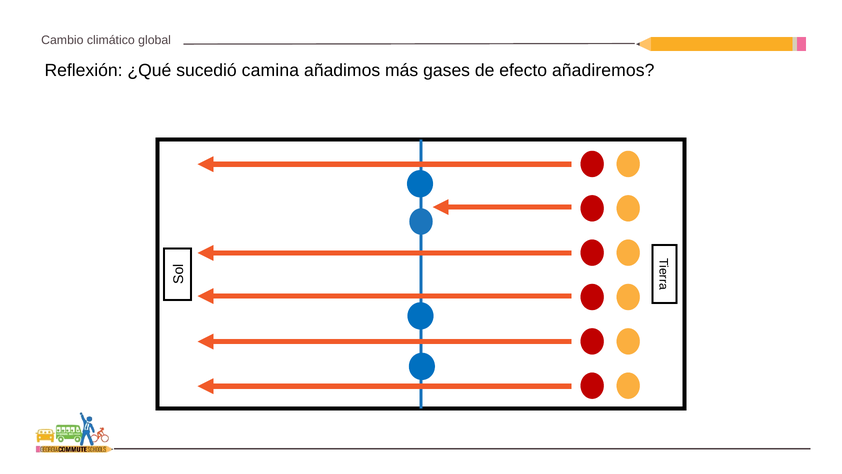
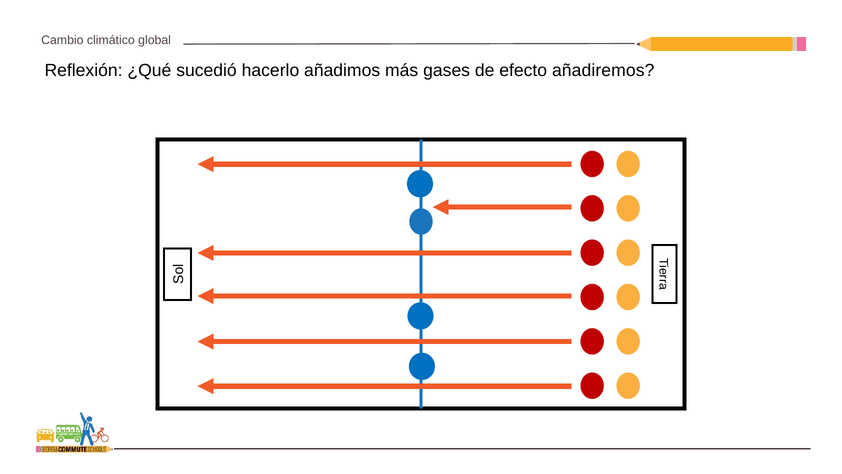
camina: camina -> hacerlo (270, 70)
